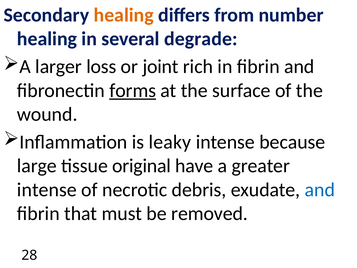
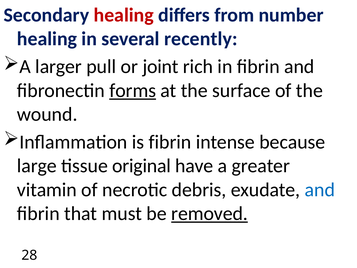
healing colour: orange -> red (124, 15)
degrade: degrade -> recently (201, 39)
loss: loss -> pull (101, 67)
is leaky: leaky -> fibrin (170, 142)
intense: intense -> vitamin (47, 190)
removed underline: none -> present (210, 213)
